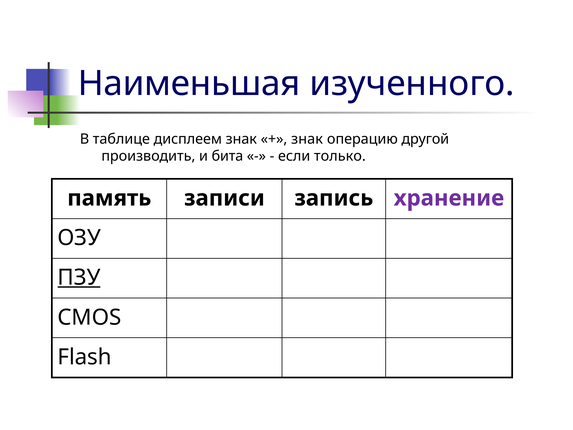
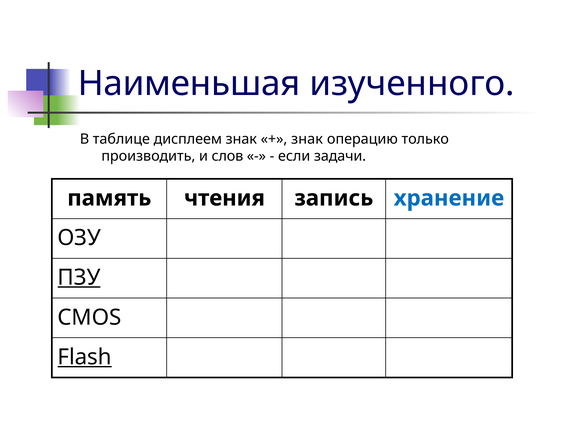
другой: другой -> только (425, 139)
бита: бита -> слов (227, 156)
только: только -> задачи (340, 156)
записи: записи -> чтения (224, 198)
хранение colour: purple -> blue (449, 198)
Flash underline: none -> present (85, 357)
